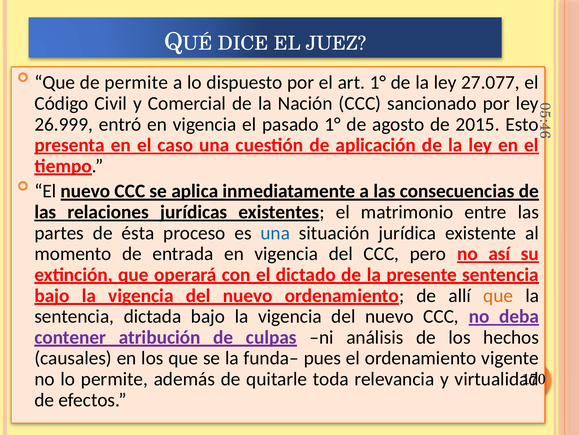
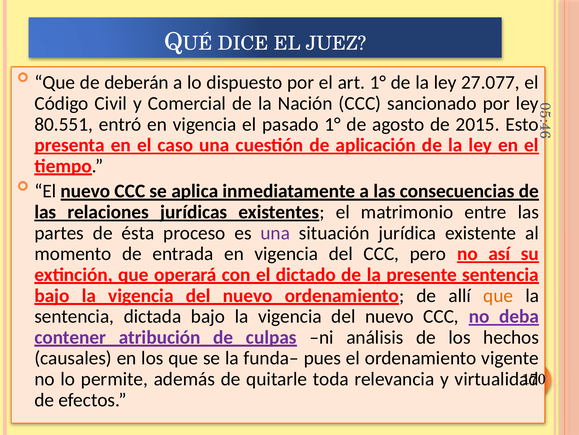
de permite: permite -> deberán (137, 82)
26.999: 26.999 -> 80.551 (64, 124)
una colour: blue -> purple (275, 233)
